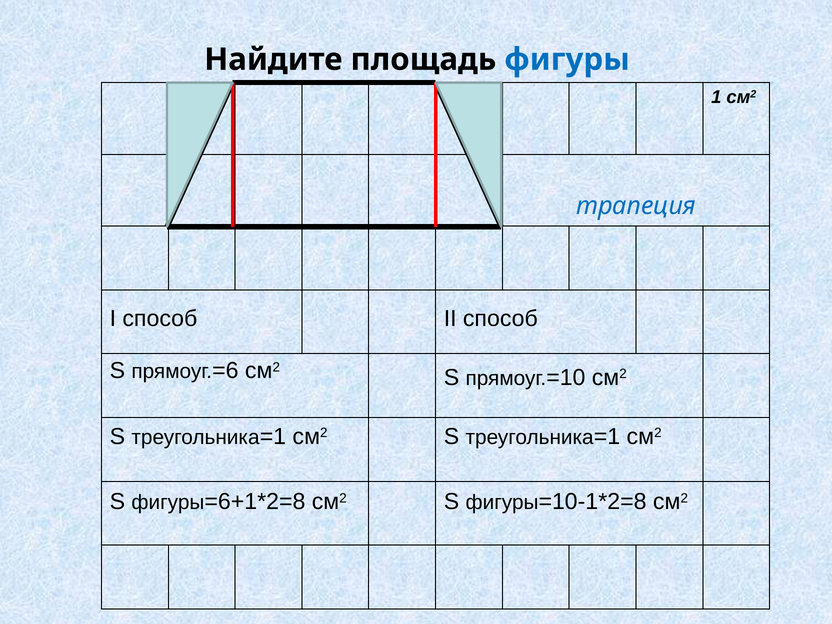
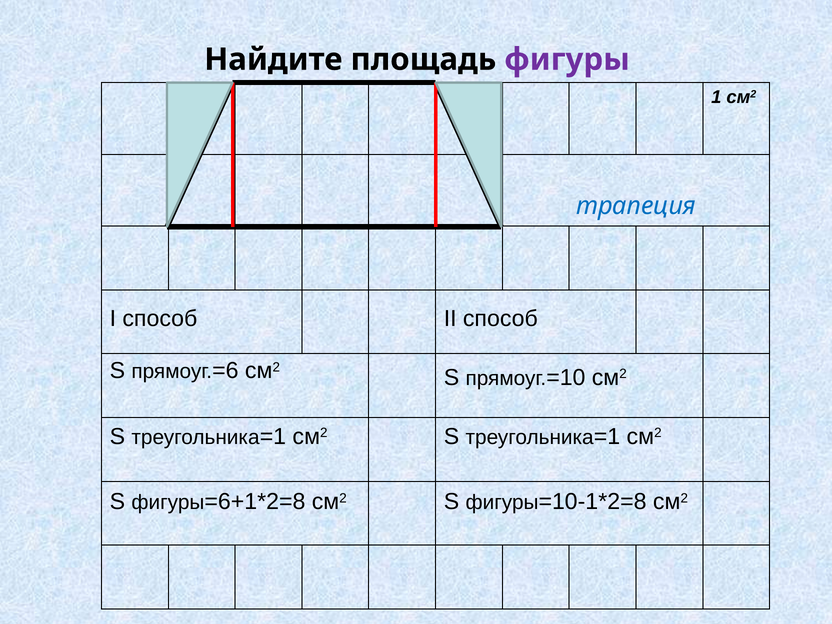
фигуры colour: blue -> purple (567, 60)
